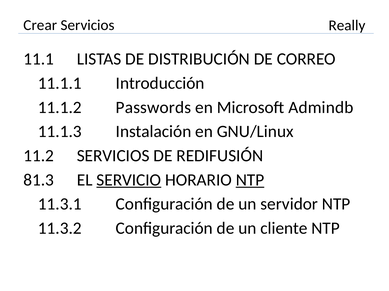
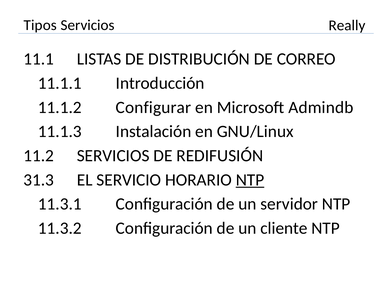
Crear: Crear -> Tipos (40, 25)
Passwords: Passwords -> Configurar (153, 108)
81.3: 81.3 -> 31.3 (39, 180)
SERVICIO underline: present -> none (129, 180)
